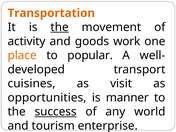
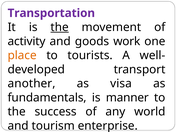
Transportation colour: orange -> purple (51, 13)
popular: popular -> tourists (90, 55)
cuisines: cuisines -> another (32, 84)
visit: visit -> visa (121, 84)
opportunities: opportunities -> fundamentals (47, 98)
success underline: present -> none (56, 112)
